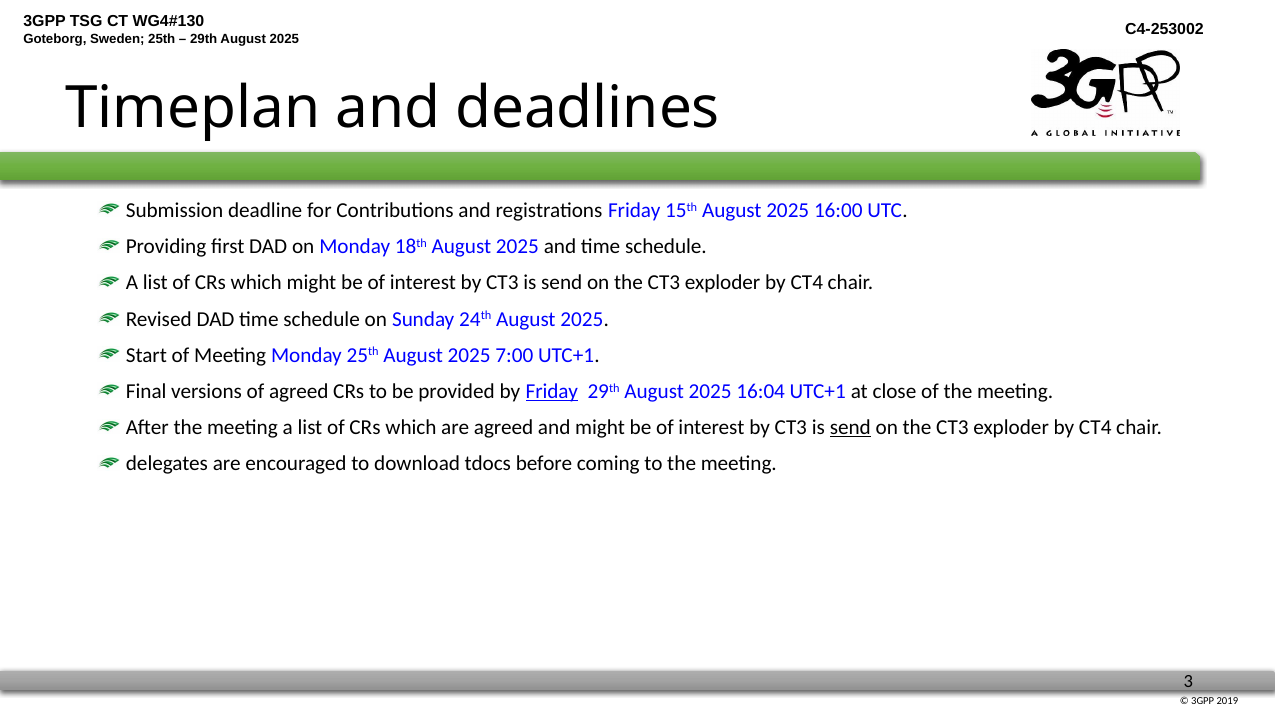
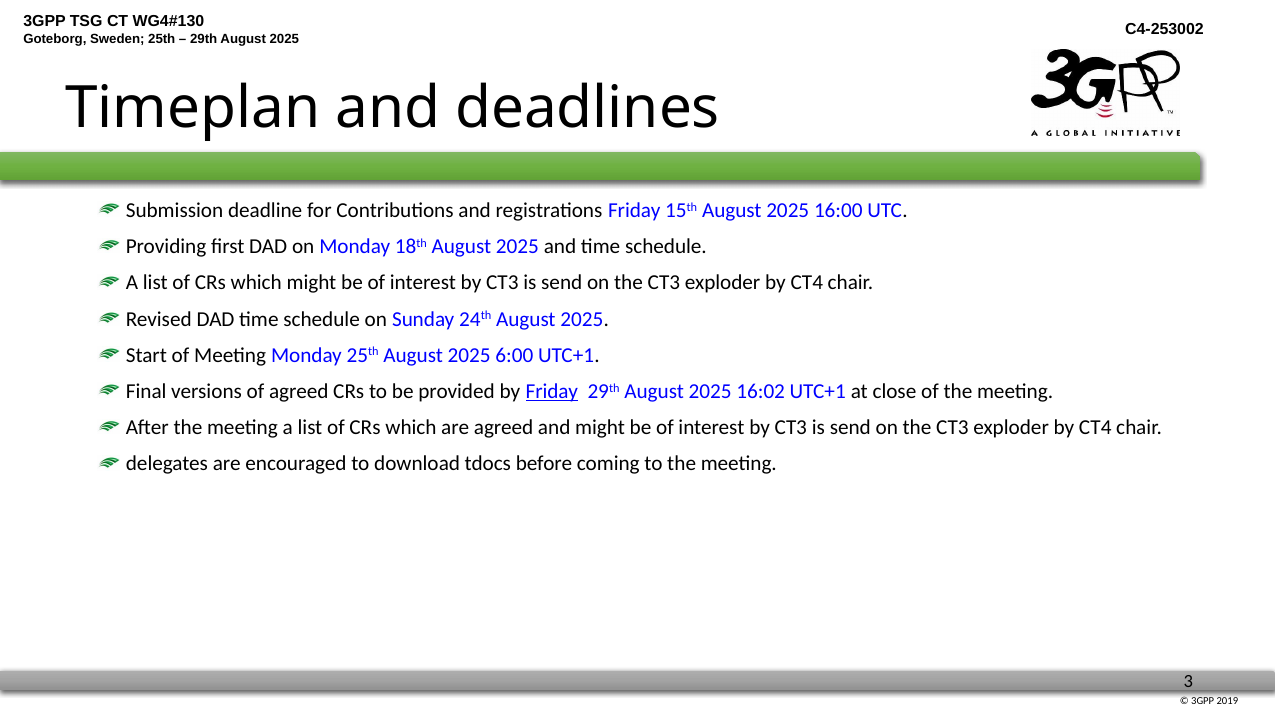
7:00: 7:00 -> 6:00 (514, 355)
16:04: 16:04 -> 16:02 (761, 392)
send underline: present -> none (850, 428)
